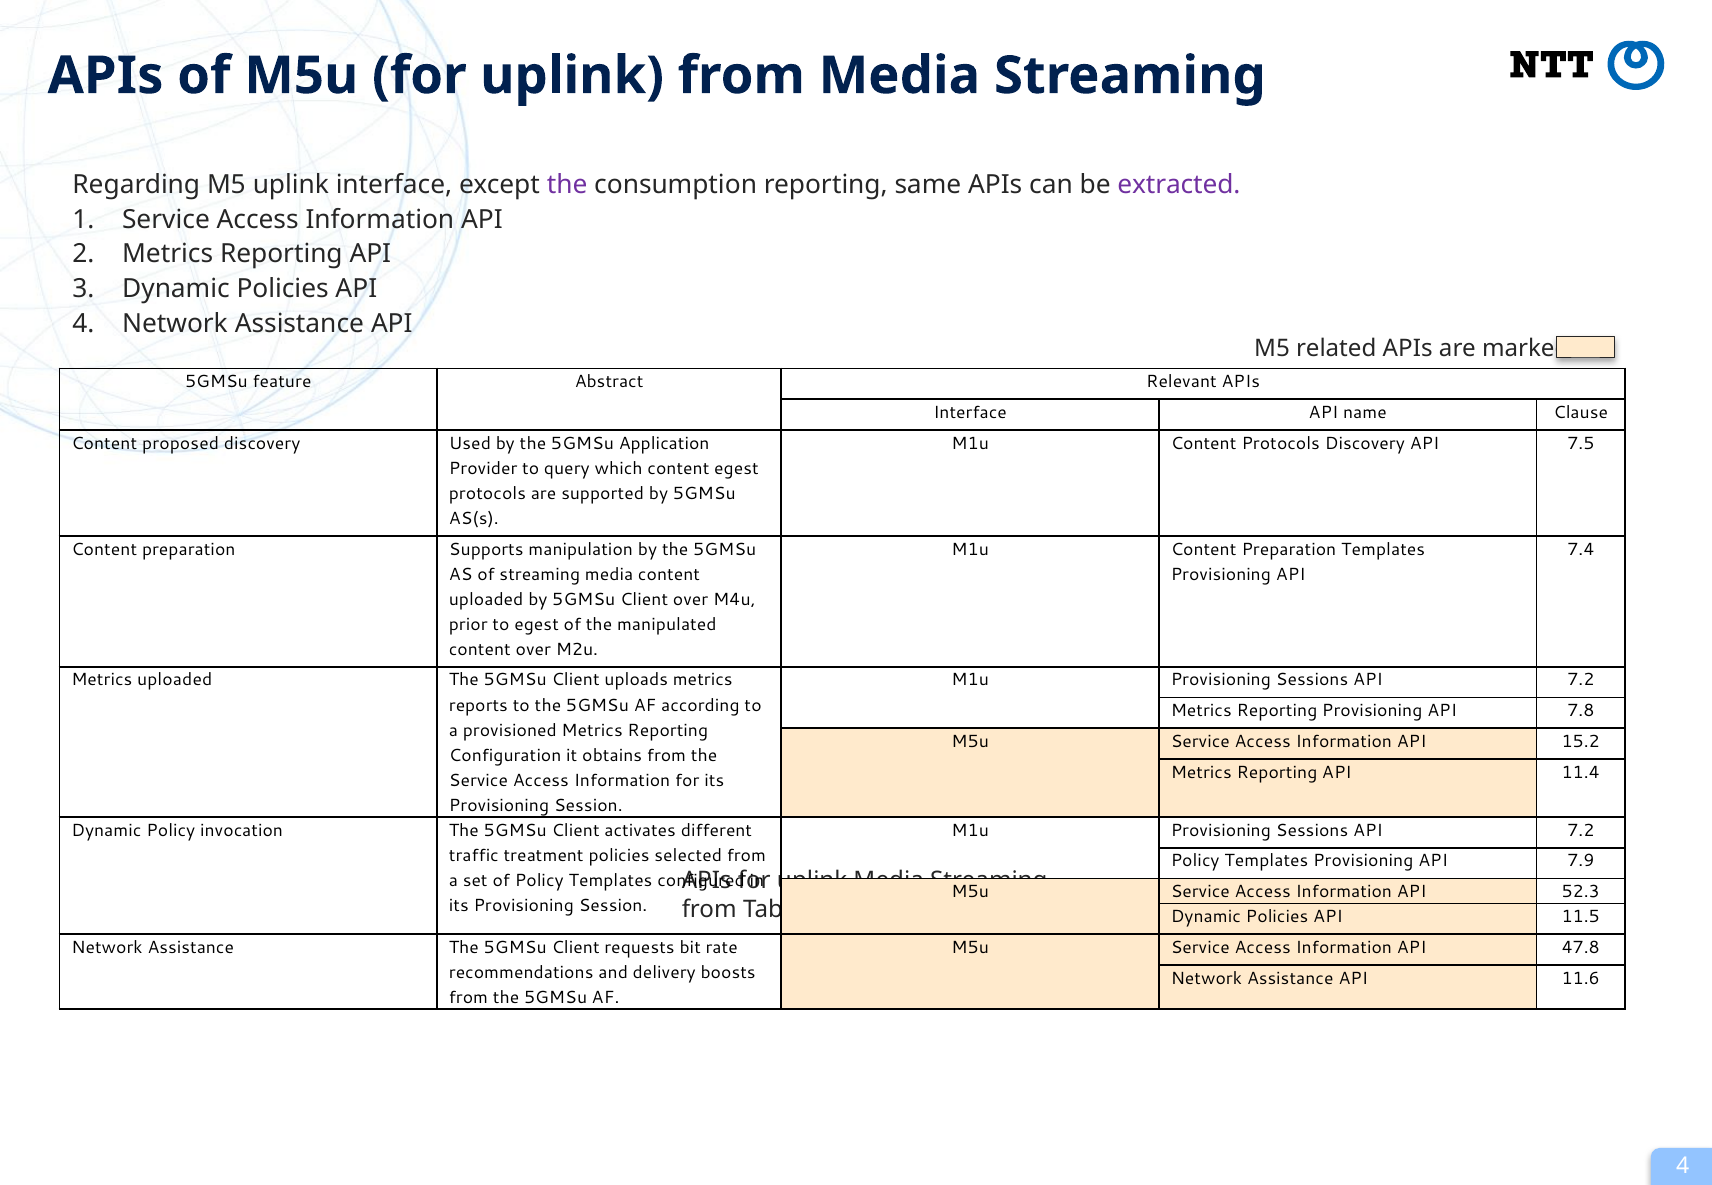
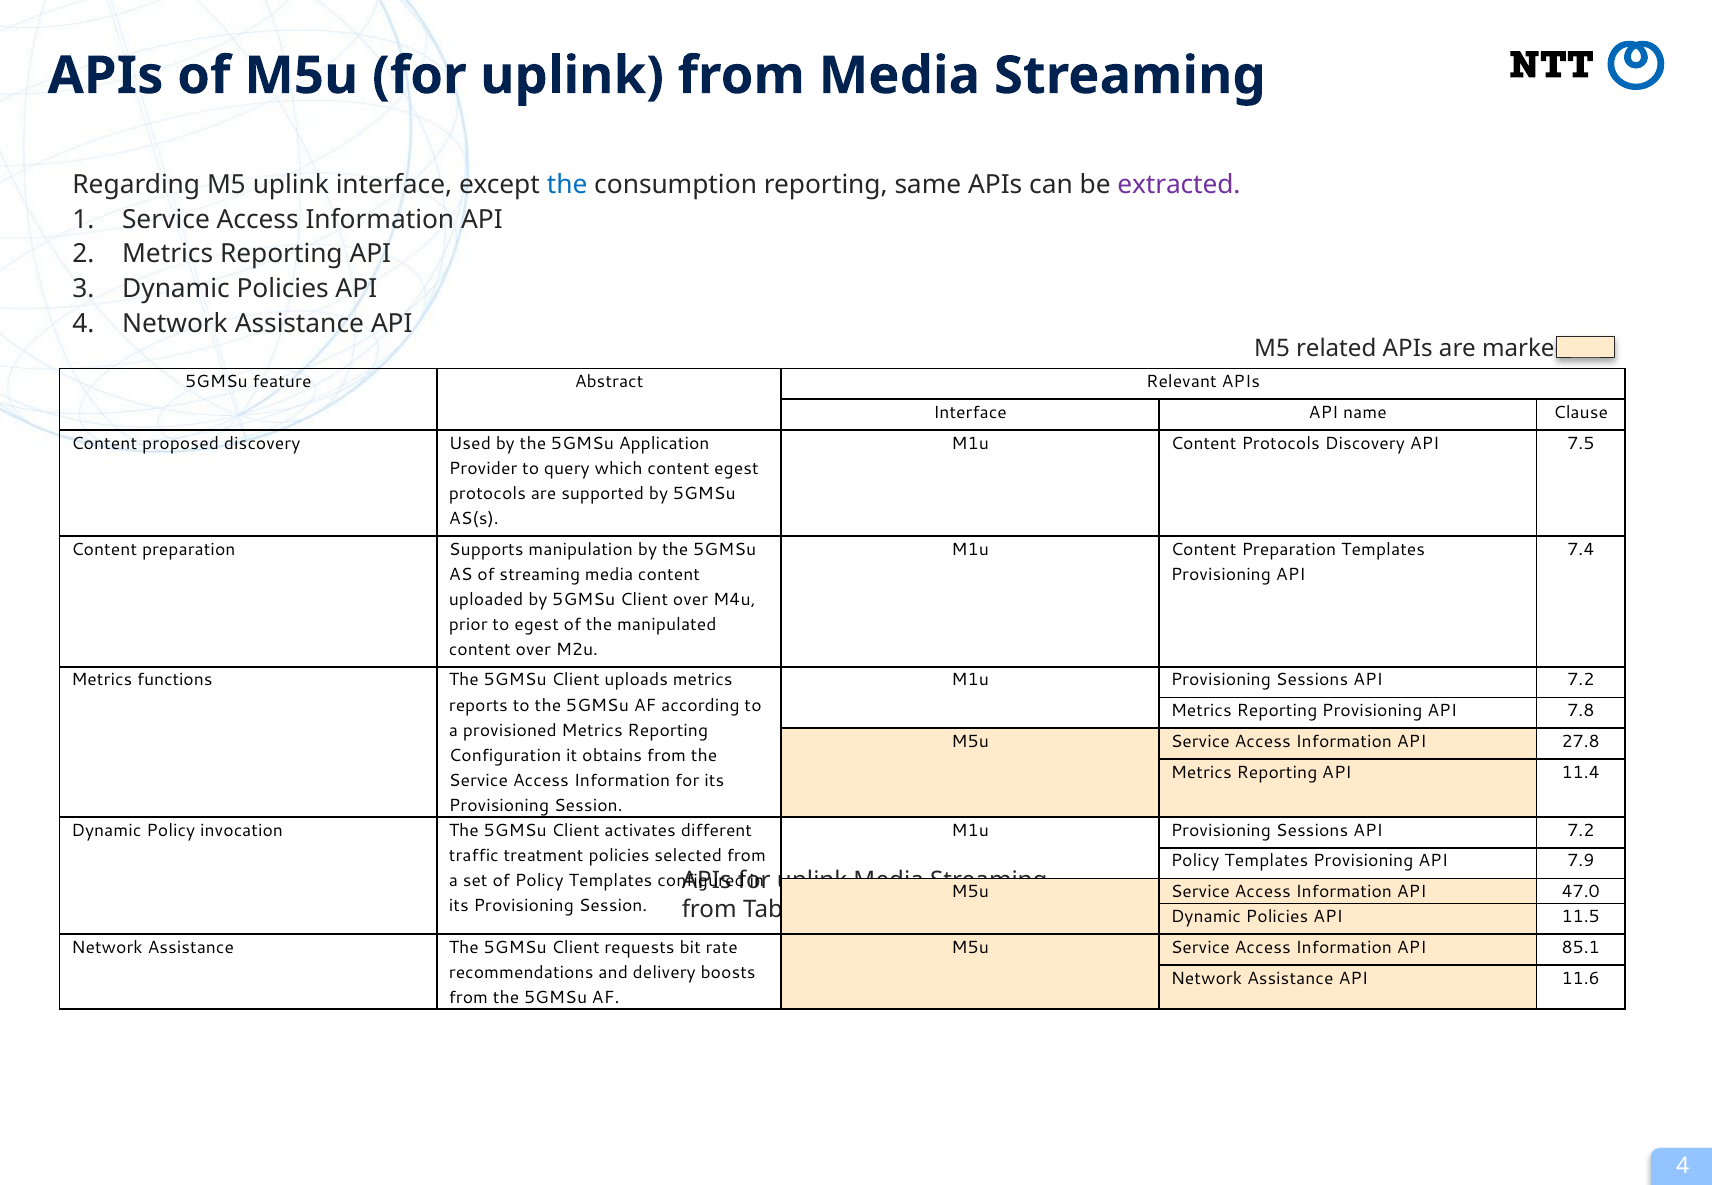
the colour: purple -> blue (567, 185)
Metrics uploaded: uploaded -> functions (175, 680)
15.2: 15.2 -> 27.8 (1581, 742)
52.3: 52.3 -> 47.0 (1581, 892)
47.8: 47.8 -> 85.1 (1581, 948)
